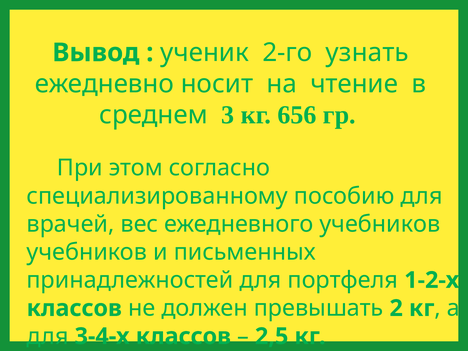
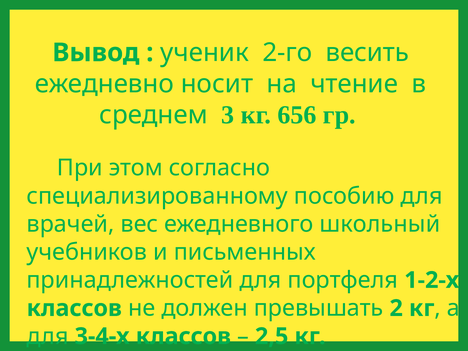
узнать: узнать -> весить (367, 53)
ежедневного учебников: учебников -> школьный (380, 224)
